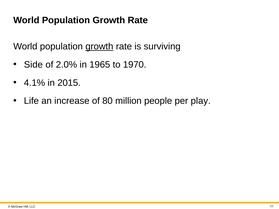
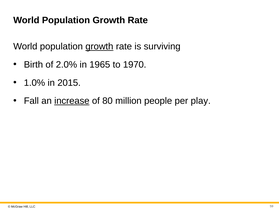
Side: Side -> Birth (33, 65)
4.1%: 4.1% -> 1.0% (34, 83)
Life: Life -> Fall (31, 101)
increase underline: none -> present (72, 101)
